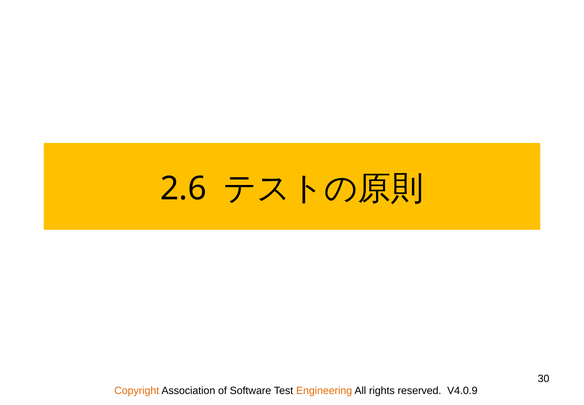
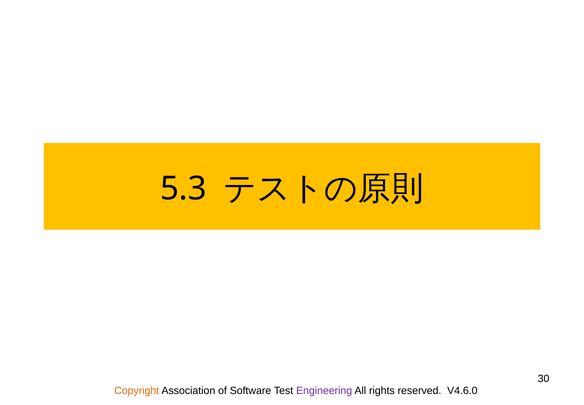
2.6: 2.6 -> 5.3 (183, 188)
Engineering colour: orange -> purple (324, 390)
V4.0.9: V4.0.9 -> V4.6.0 (462, 390)
